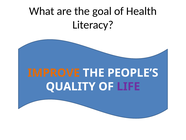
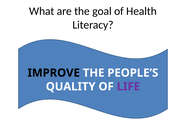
IMPROVE colour: orange -> black (54, 73)
